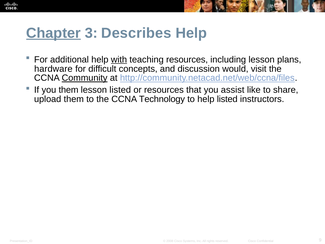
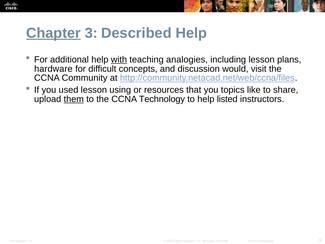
Describes: Describes -> Described (136, 33)
teaching resources: resources -> analogies (187, 59)
Community underline: present -> none (85, 78)
you them: them -> used (68, 90)
lesson listed: listed -> using (120, 90)
assist: assist -> topics (233, 90)
them underline: none -> present (74, 99)
